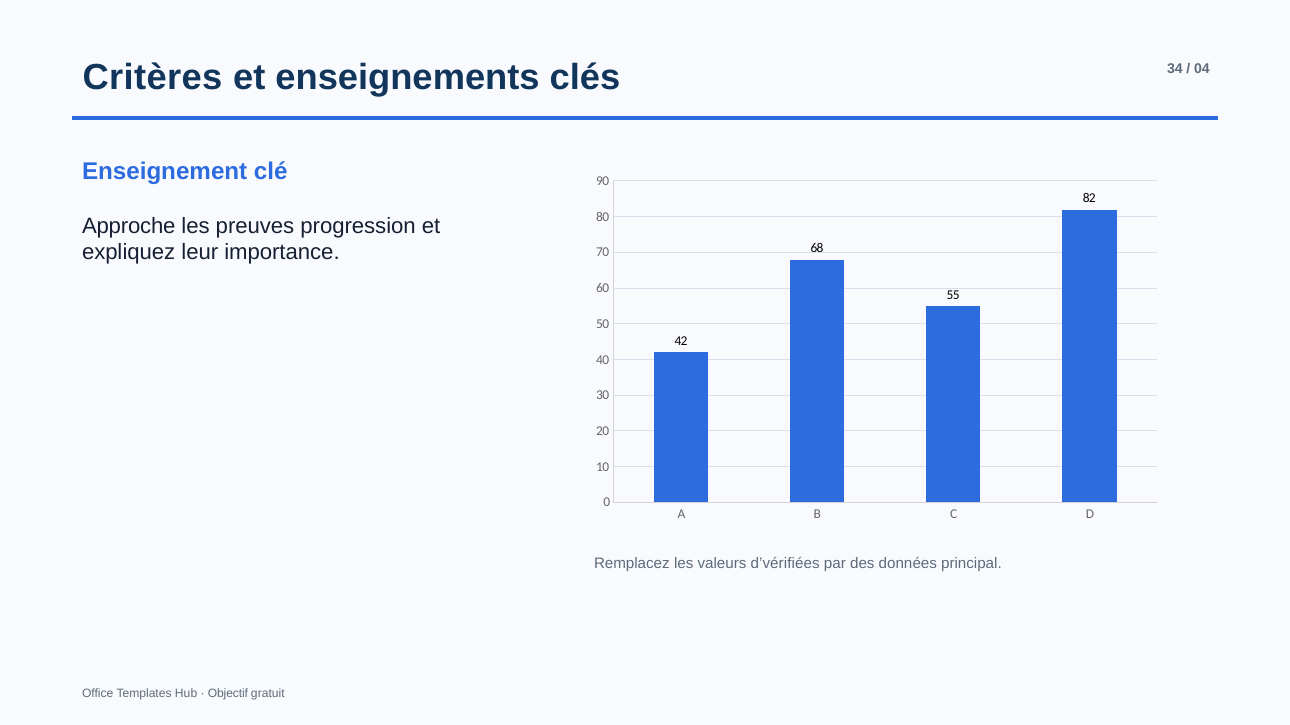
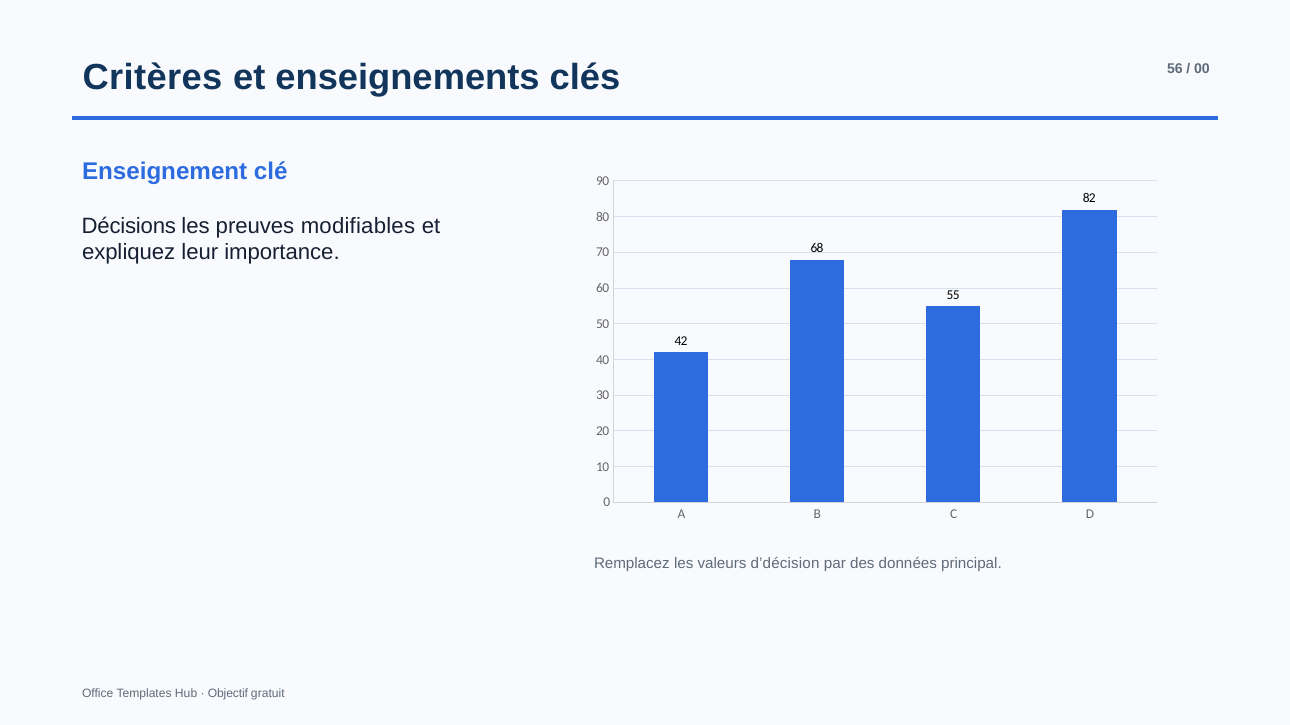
34: 34 -> 56 (1175, 69)
04: 04 -> 00 (1202, 69)
Approche: Approche -> Décisions (129, 226)
progression: progression -> modifiables (358, 226)
d’vérifiées: d’vérifiées -> d’décision (785, 564)
